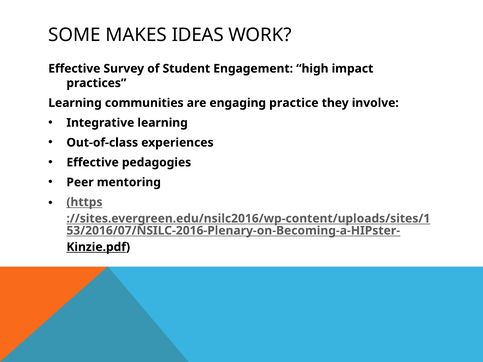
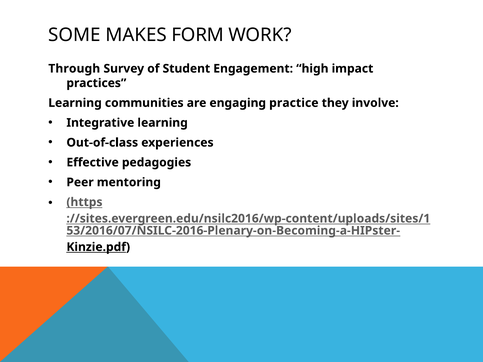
IDEAS: IDEAS -> FORM (198, 35)
Effective: Effective -> Through (74, 69)
